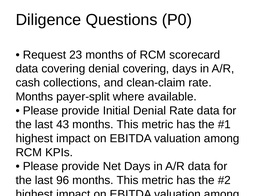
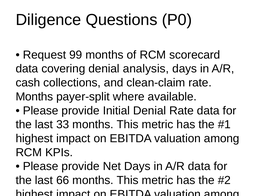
23: 23 -> 99 (76, 55)
denial covering: covering -> analysis (146, 69)
43: 43 -> 33 (63, 124)
96: 96 -> 66 (63, 180)
